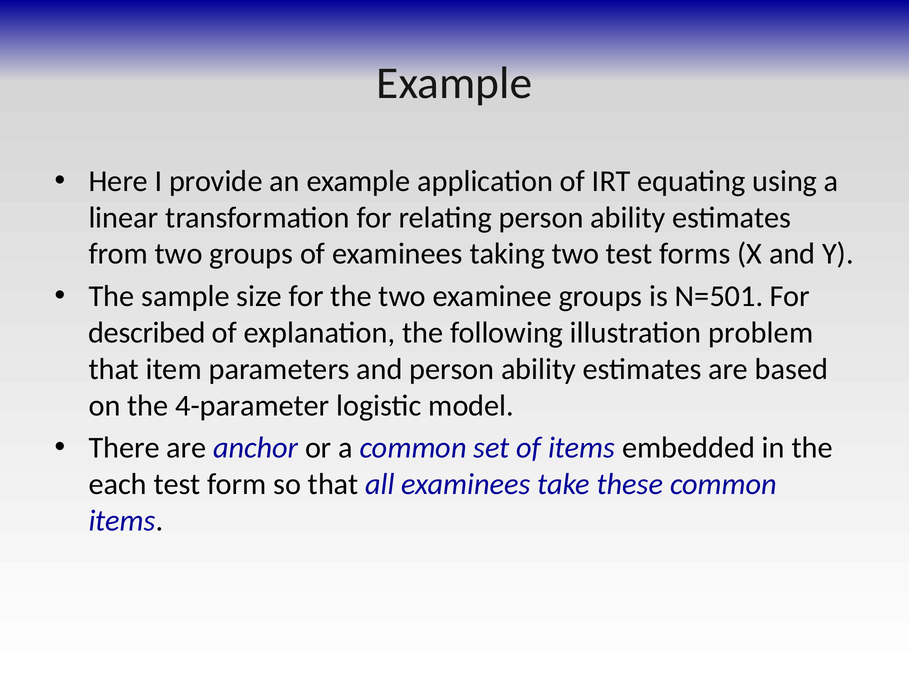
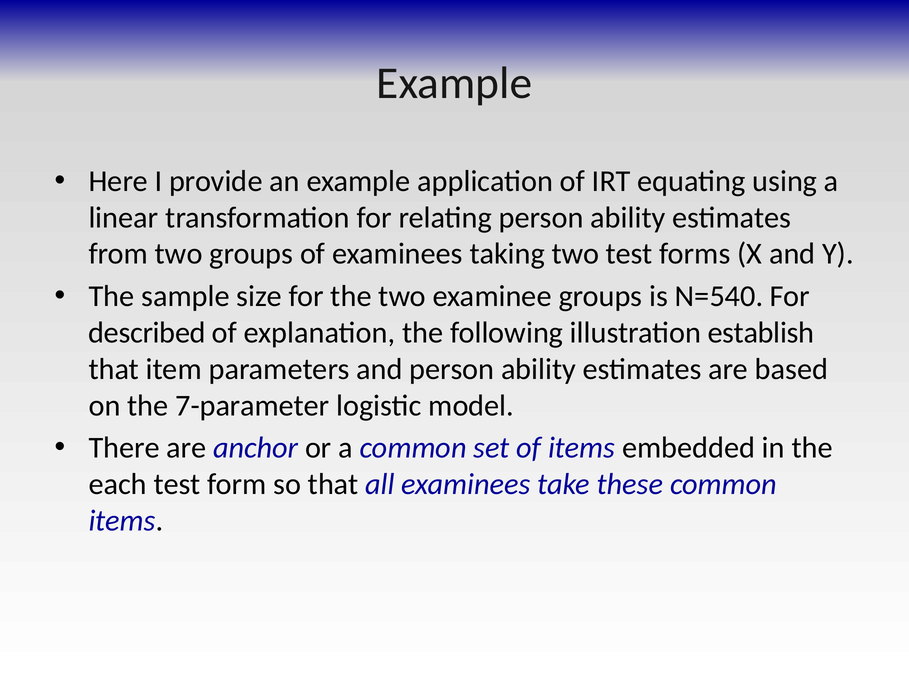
N=501: N=501 -> N=540 (719, 296)
problem: problem -> establish (761, 333)
4-parameter: 4-parameter -> 7-parameter (252, 405)
